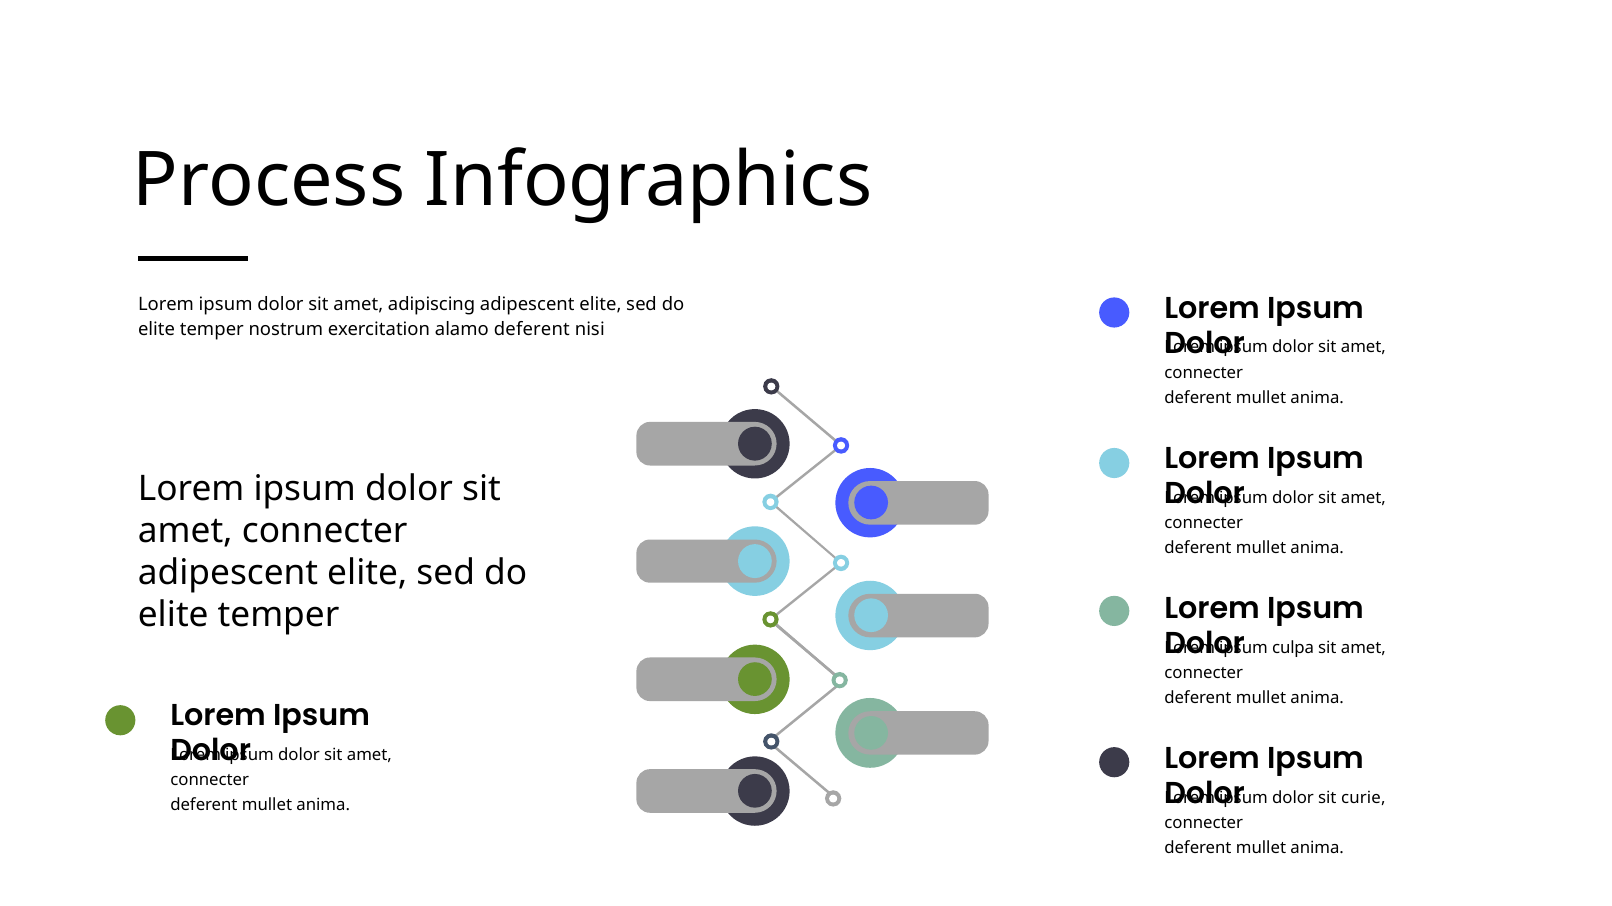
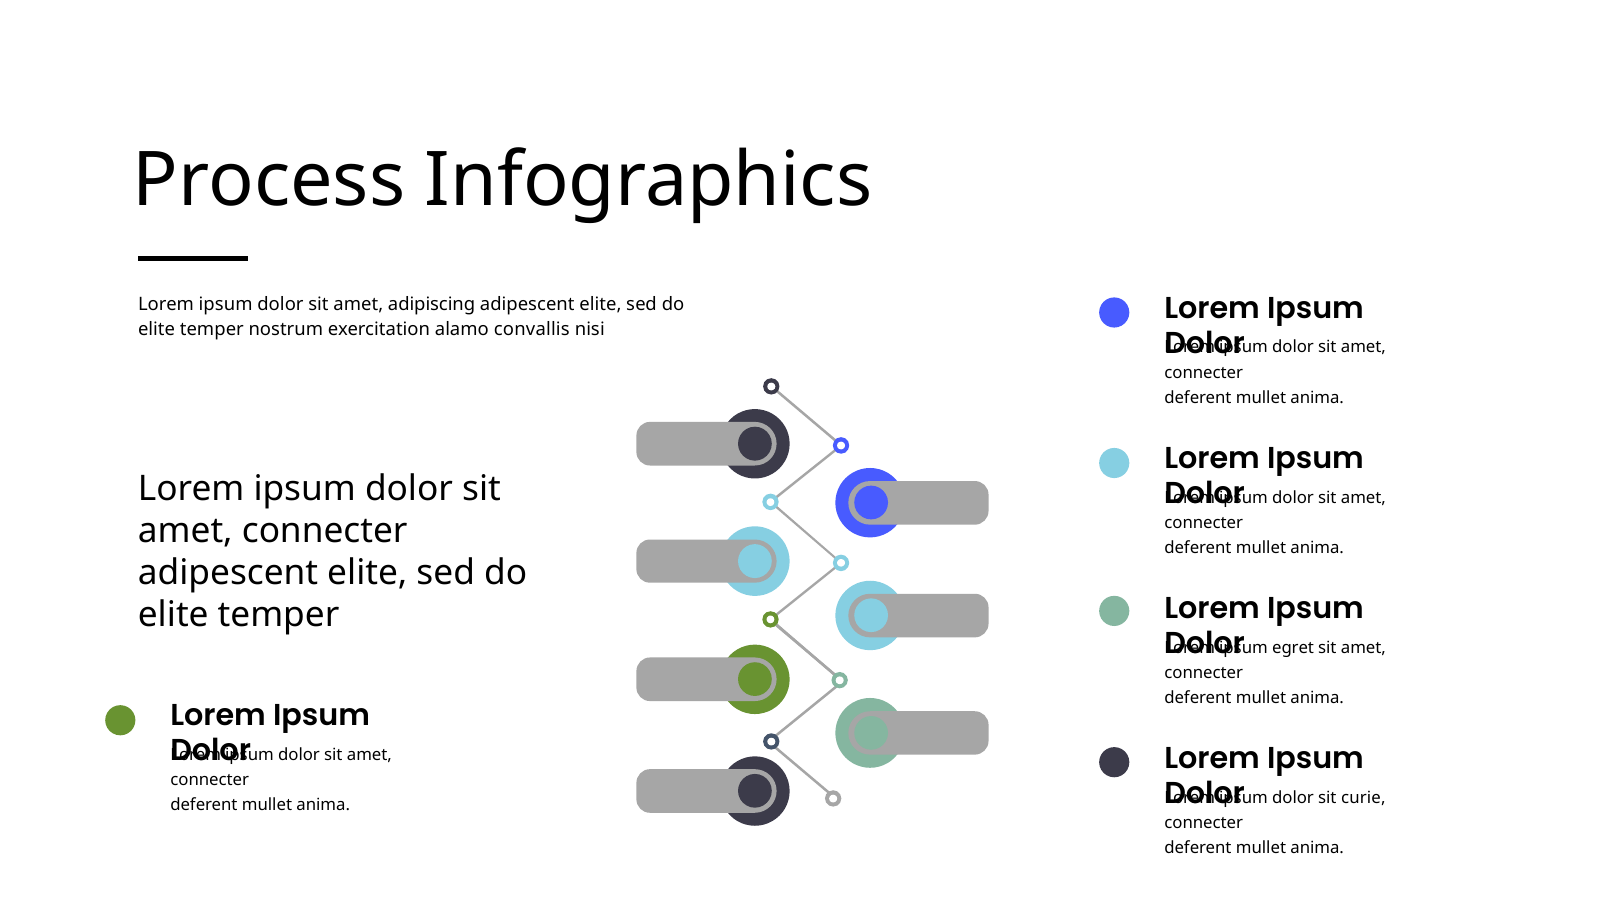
alamo deferent: deferent -> convallis (532, 330)
culpa: culpa -> egret (1293, 648)
